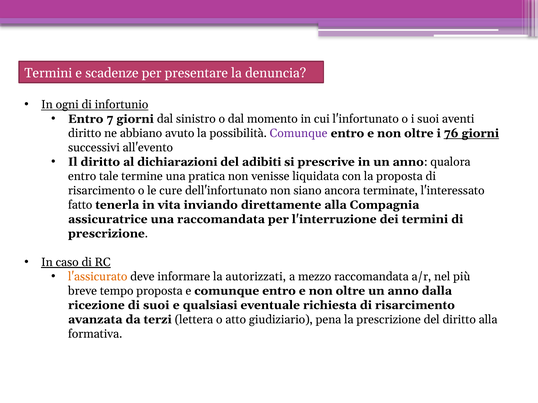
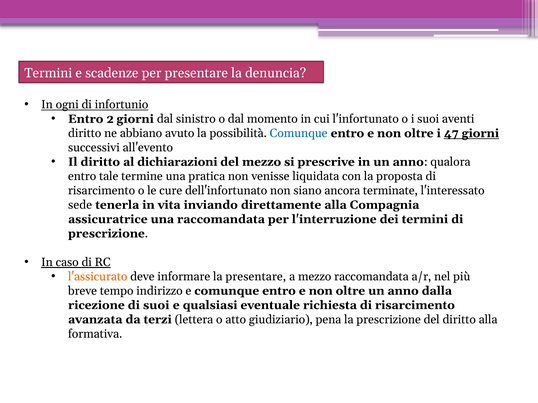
7: 7 -> 2 (110, 119)
Comunque colour: purple -> blue (299, 133)
76: 76 -> 47 (451, 133)
del adibiti: adibiti -> mezzo (262, 162)
fatto: fatto -> sede (80, 205)
la autorizzati: autorizzati -> presentare (256, 277)
tempo proposta: proposta -> indirizzo (159, 291)
